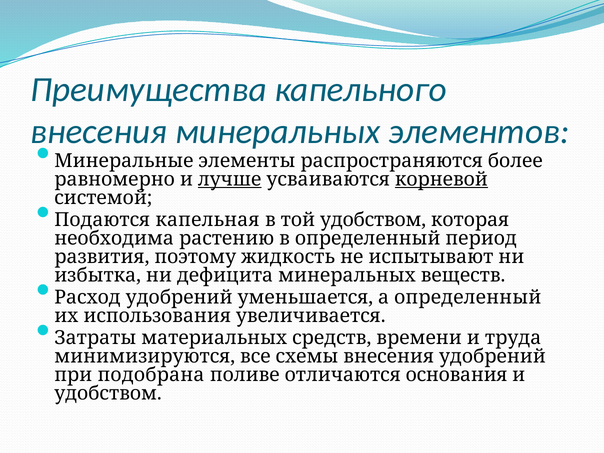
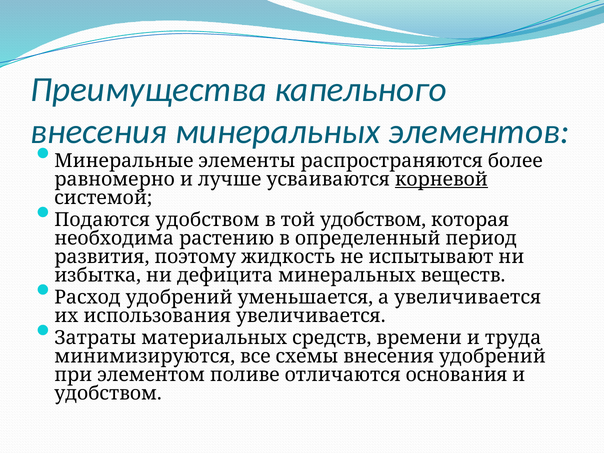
лучше underline: present -> none (230, 179)
Подаются капельная: капельная -> удобством (207, 220)
а определенный: определенный -> увеличивается (468, 297)
подобрана: подобрана -> элементом (151, 375)
